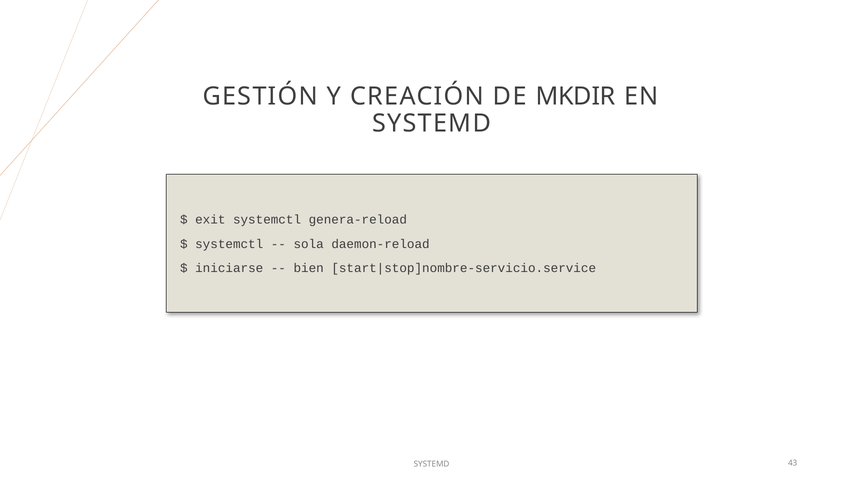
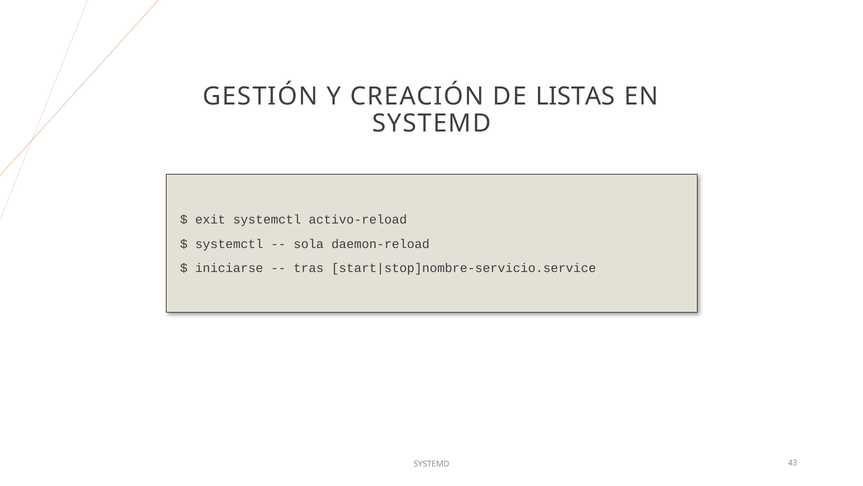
MKDIR: MKDIR -> LISTAS (575, 96)
genera-reload: genera-reload -> activo-reload (358, 220)
bien: bien -> tras (309, 268)
